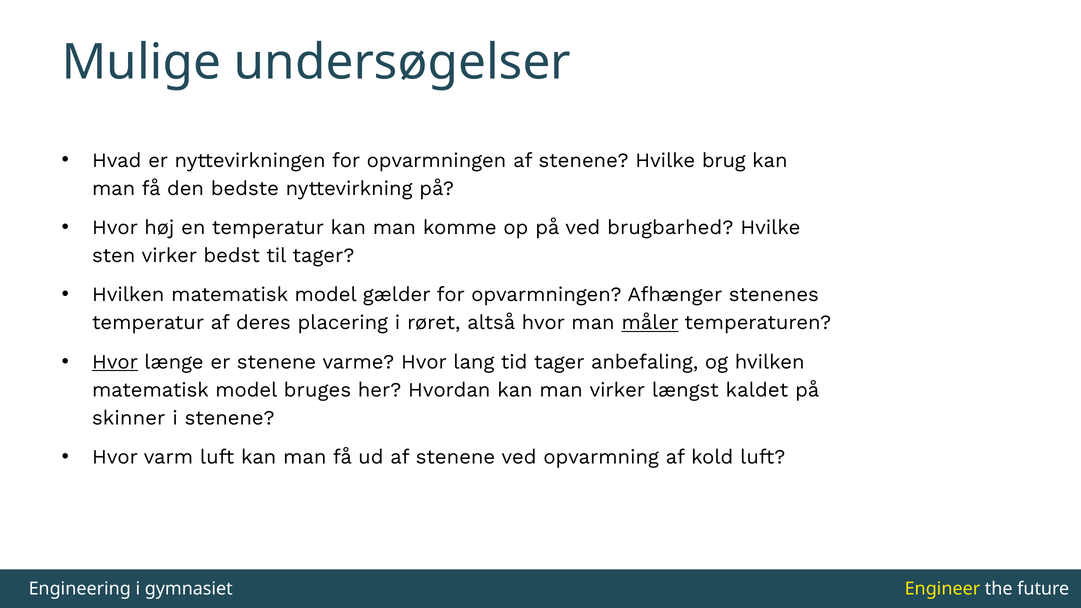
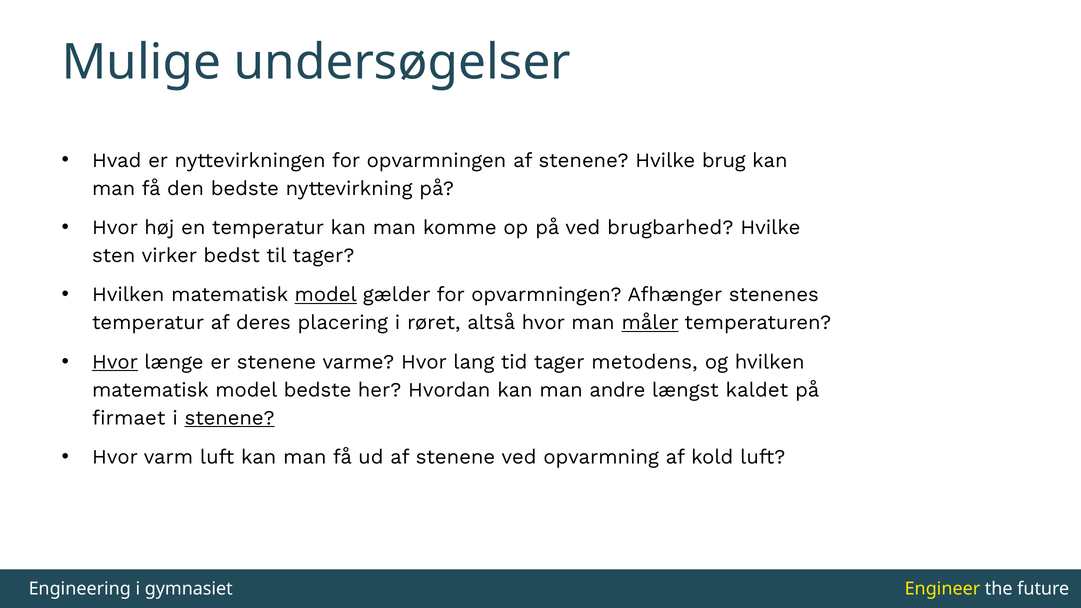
model underline: none -> present (326, 295)
anbefaling: anbefaling -> metodens (644, 362)
model bruges: bruges -> bedste (318, 390)
man virker: virker -> andre (617, 390)
skinner: skinner -> firmaet (129, 418)
stenene underline: none -> present (230, 418)
